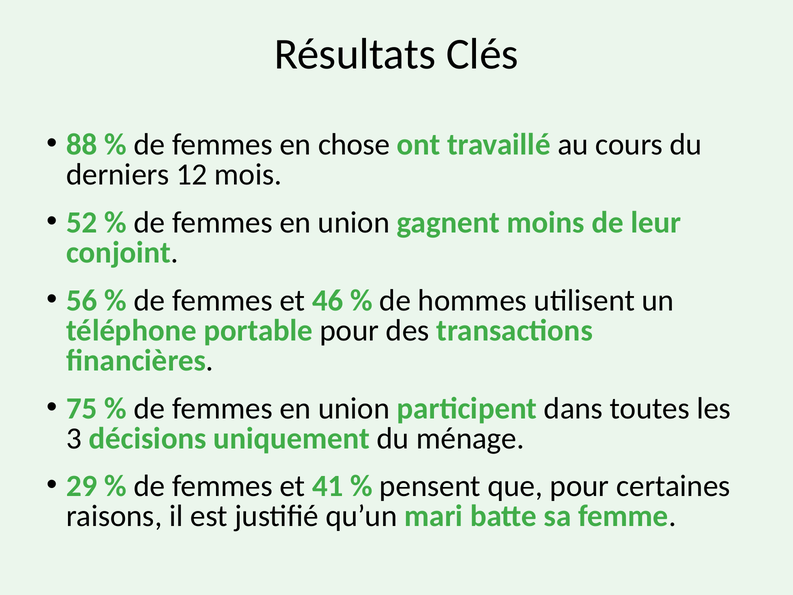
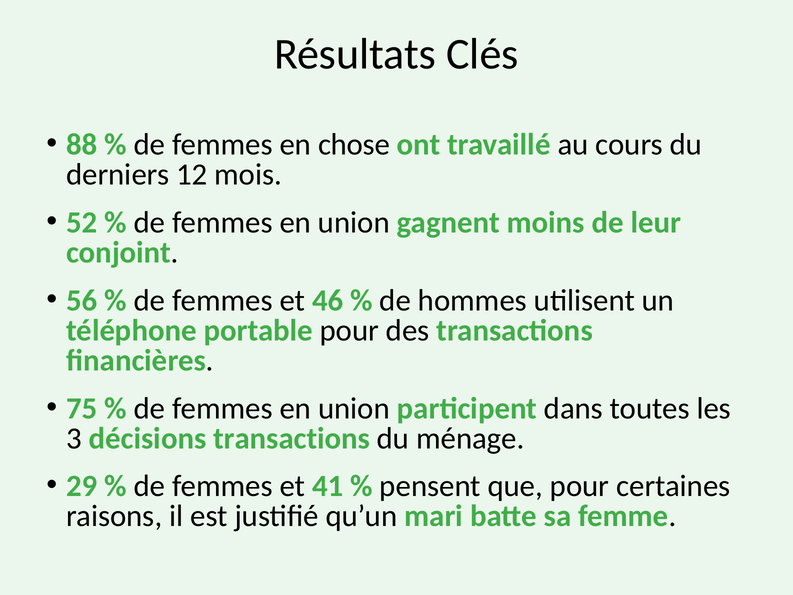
décisions uniquement: uniquement -> transactions (292, 438)
